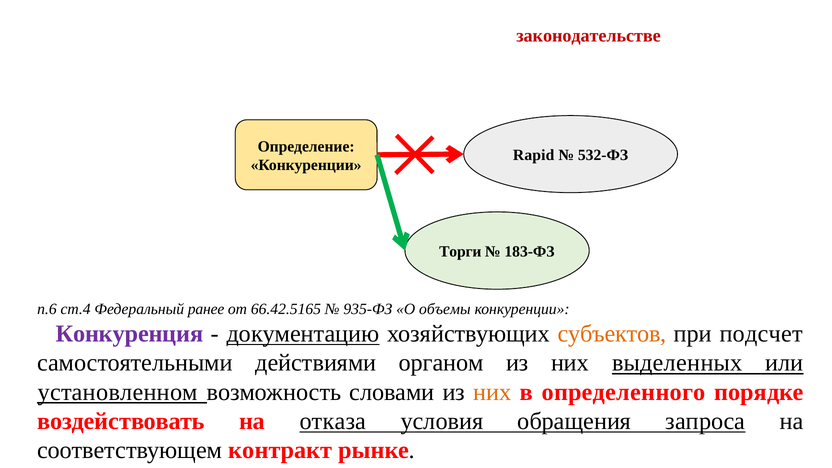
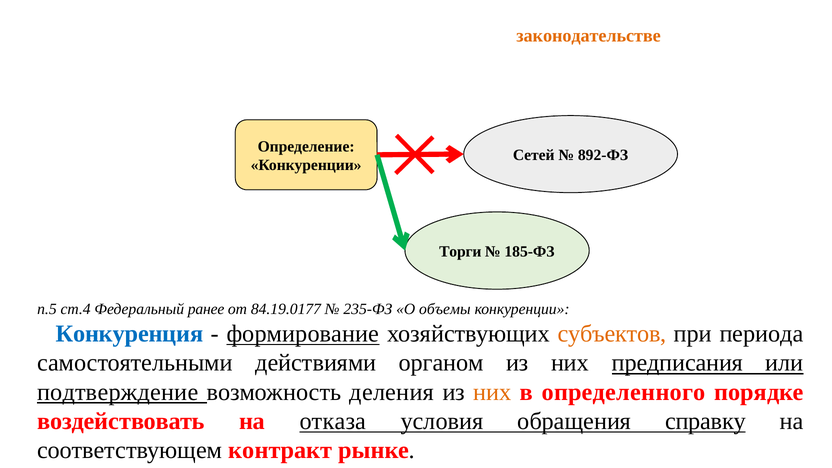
законодательстве colour: red -> orange (589, 36)
Rapid: Rapid -> Сетей (534, 155)
532-ФЗ: 532-ФЗ -> 892-ФЗ (603, 155)
183-ФЗ: 183-ФЗ -> 185-ФЗ (529, 252)
п.6: п.6 -> п.5 (47, 309)
66.42.5165: 66.42.5165 -> 84.19.0177 (286, 309)
935-ФЗ: 935-ФЗ -> 235-ФЗ (368, 309)
Конкуренция colour: purple -> blue (129, 334)
документацию: документацию -> формирование (303, 334)
подсчет: подсчет -> периода (761, 334)
выделенных: выделенных -> предписания (678, 363)
установленном: установленном -> подтверждение (118, 392)
словами: словами -> деления (392, 392)
запроса: запроса -> справку (705, 421)
